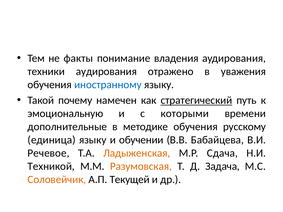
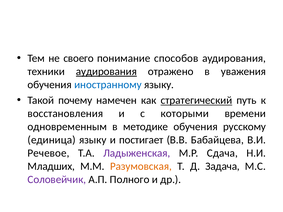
факты: факты -> своего (79, 58)
владения: владения -> способов (176, 58)
аудирования underline: none -> present (106, 72)
эмоциональную: эмоциональную -> восстановления (65, 114)
дополнительные: дополнительные -> одновременным (67, 127)
обучении: обучении -> постигает (141, 140)
Ладыженская colour: orange -> purple (137, 153)
Техникой: Техникой -> Младших (51, 167)
Соловейчик colour: orange -> purple (57, 180)
Текущей: Текущей -> Полного (130, 180)
